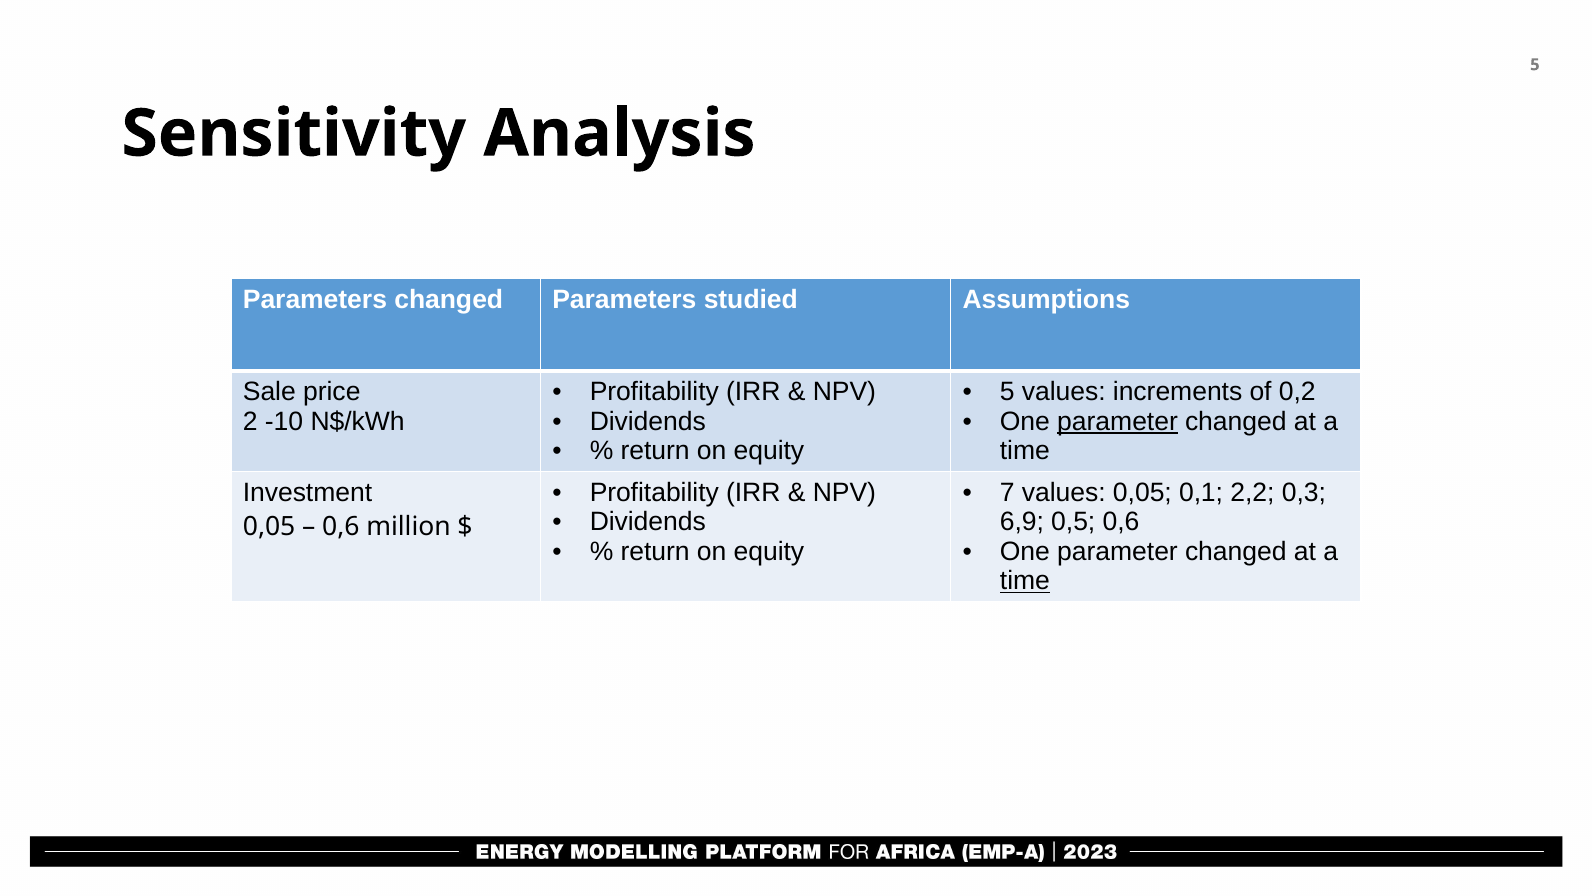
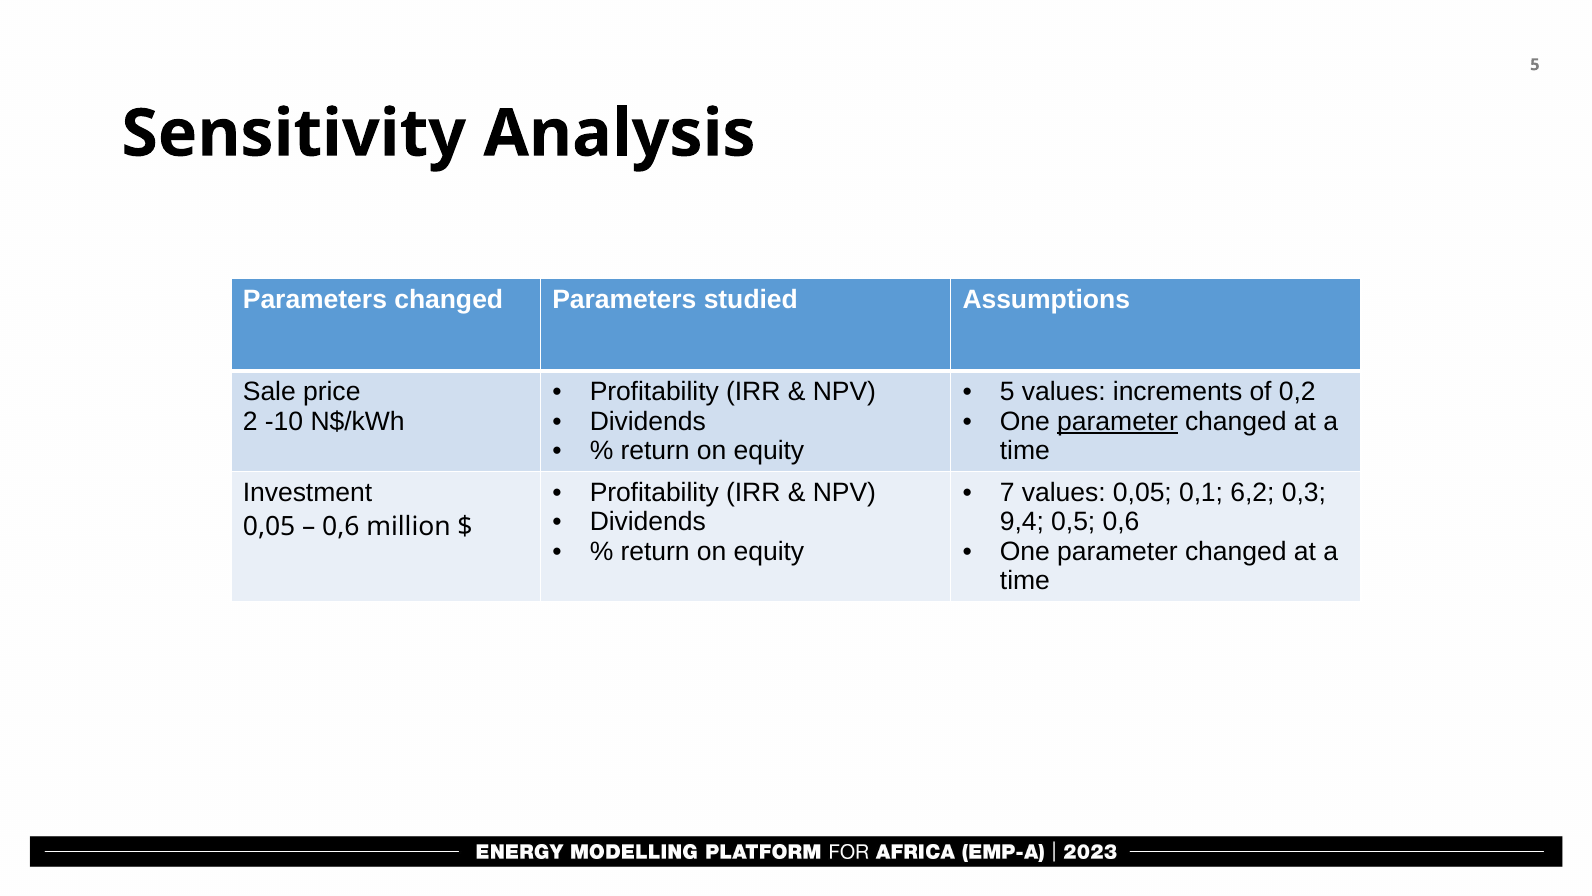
2,2: 2,2 -> 6,2 (1252, 492)
6,9: 6,9 -> 9,4 (1022, 522)
time underline: present -> none (1025, 581)
